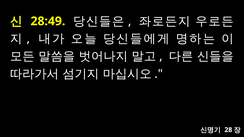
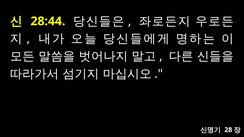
28:49: 28:49 -> 28:44 (48, 21)
